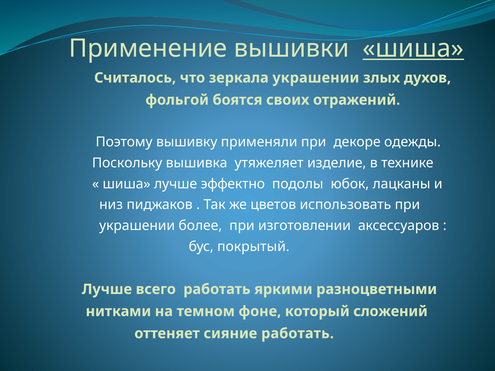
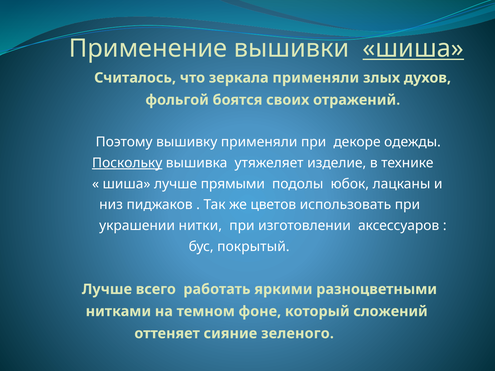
зеркала украшении: украшении -> применяли (316, 78)
Поскольку underline: none -> present (127, 163)
эффектно: эффектно -> прямыми (233, 184)
более: более -> нитки (200, 226)
сияние работать: работать -> зеленого (298, 334)
